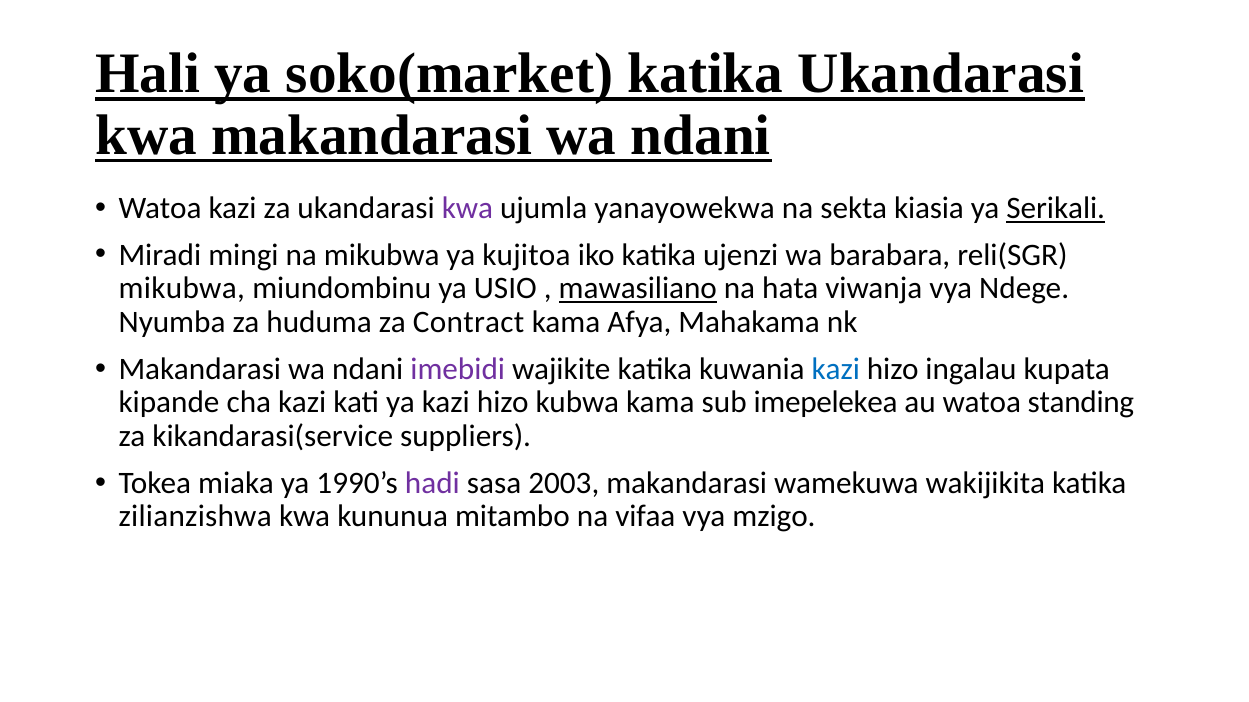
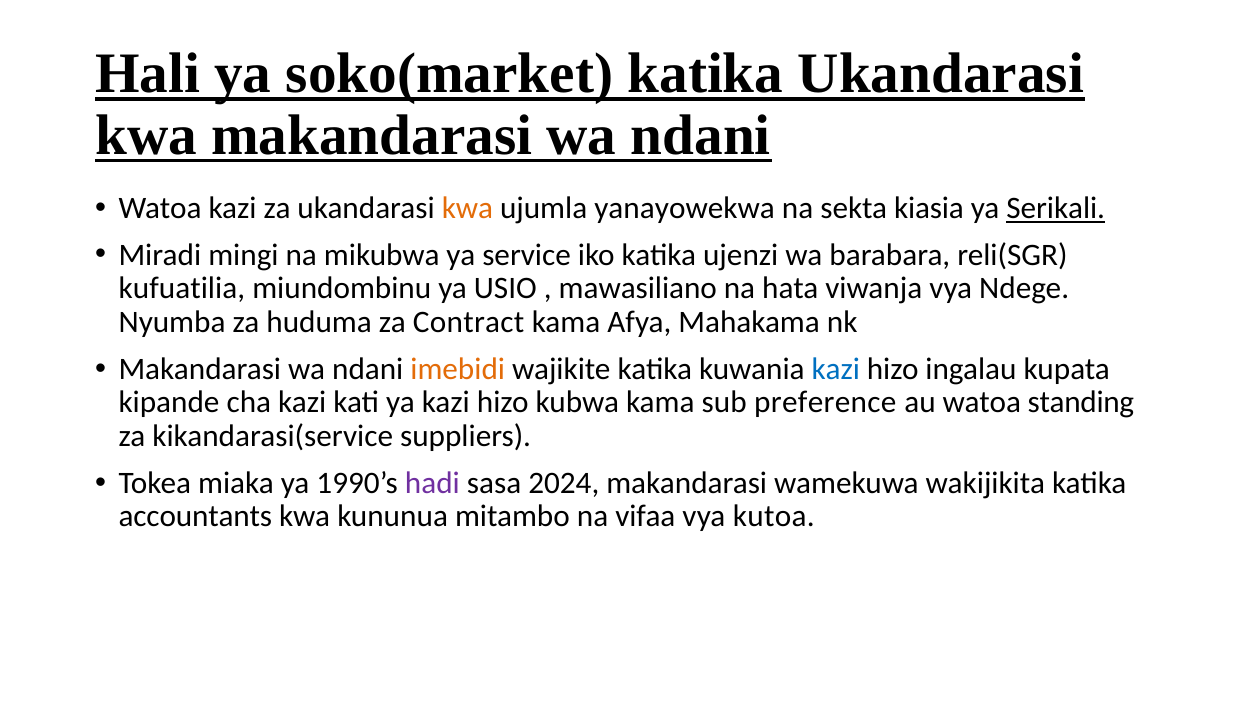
kwa colour: purple -> orange (467, 208)
kujitoa: kujitoa -> service (527, 255)
mikubwa: mikubwa -> kufuatilia (182, 289)
mawasiliano underline: present -> none (638, 289)
imebidi colour: purple -> orange (458, 369)
imepelekea: imepelekea -> preference (825, 403)
2003: 2003 -> 2024 (564, 483)
zilianzishwa: zilianzishwa -> accountants (195, 517)
mzigo: mzigo -> kutoa (774, 517)
